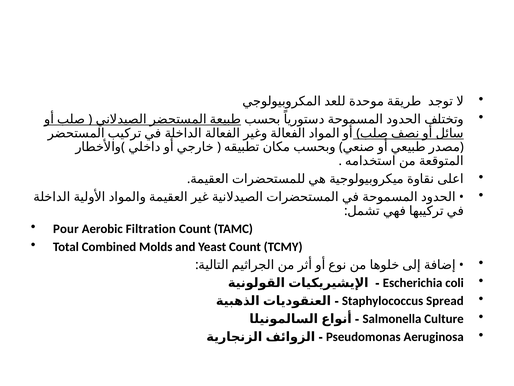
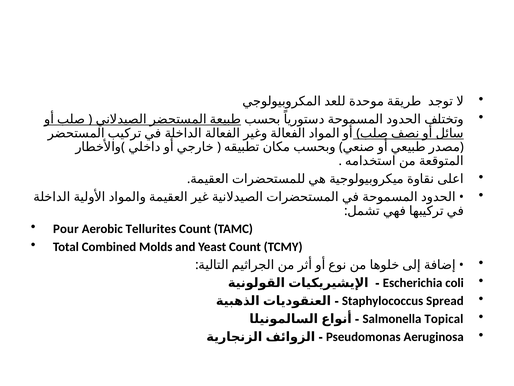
Filtration: Filtration -> Tellurites (151, 229)
Culture: Culture -> Topical (444, 319)
